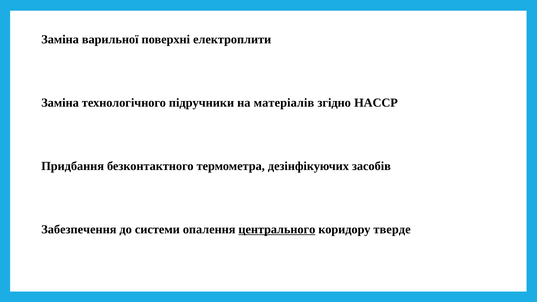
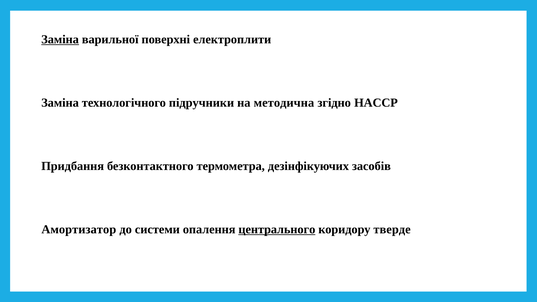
Заміна underline: none -> present (60, 39)
матеріалів: матеріалів -> методична (284, 103)
Забезпечення: Забезпечення -> Амортизатор (79, 229)
